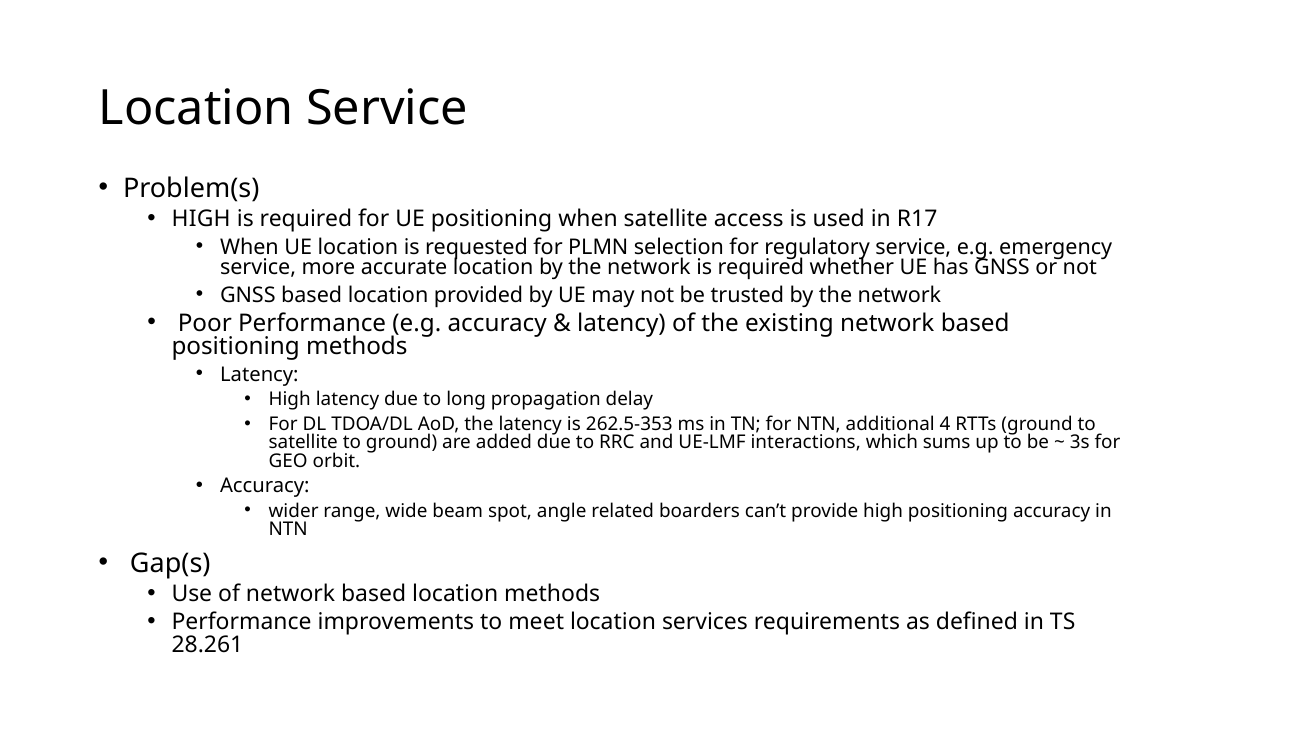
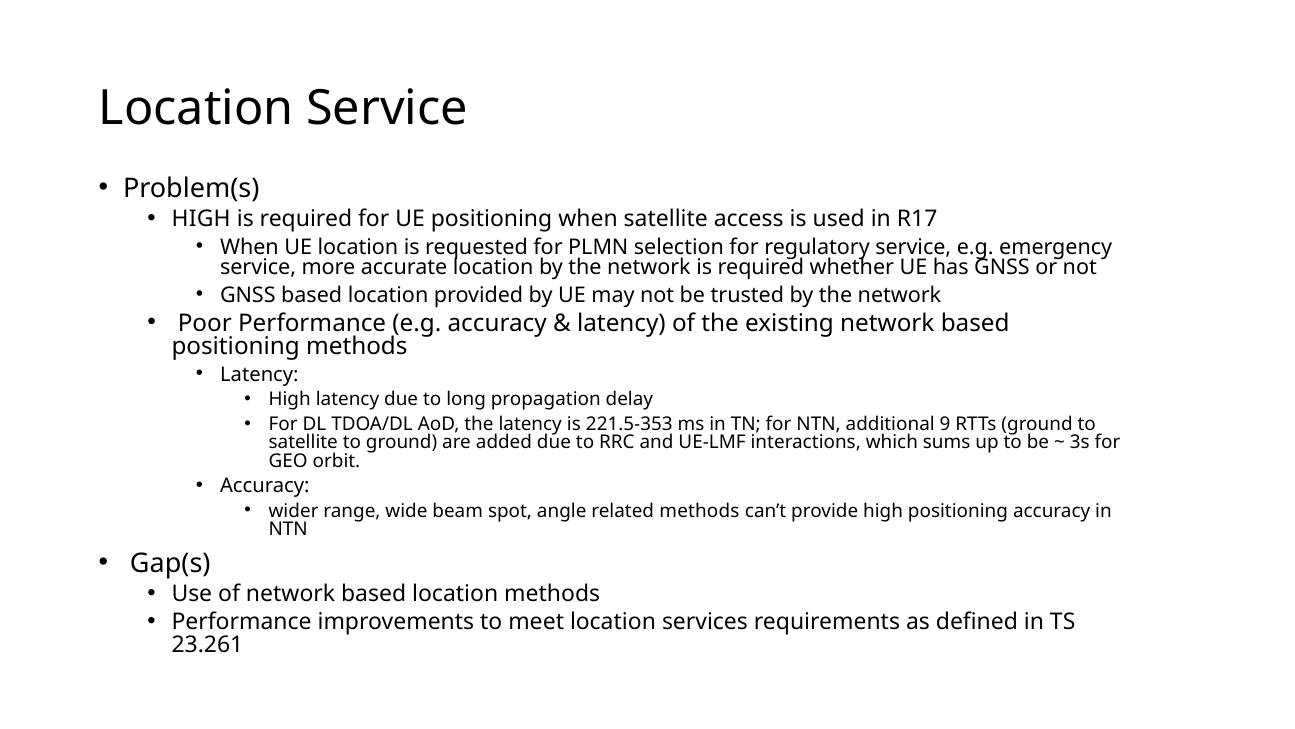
262.5-353: 262.5-353 -> 221.5-353 (629, 424)
4: 4 -> 9 (945, 424)
related boarders: boarders -> methods (699, 511)
28.261: 28.261 -> 23.261 (207, 644)
